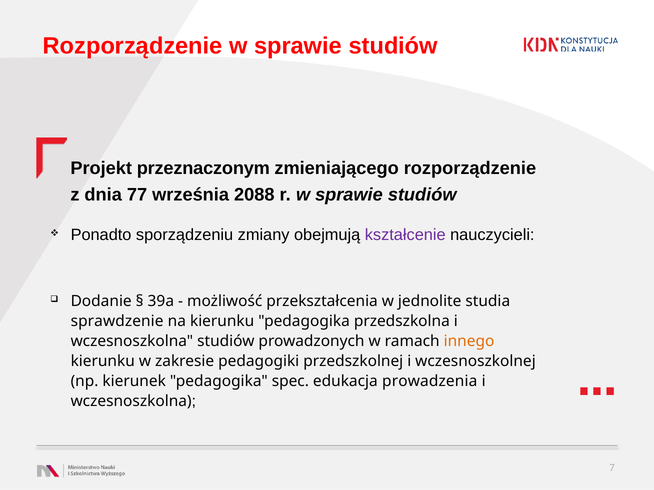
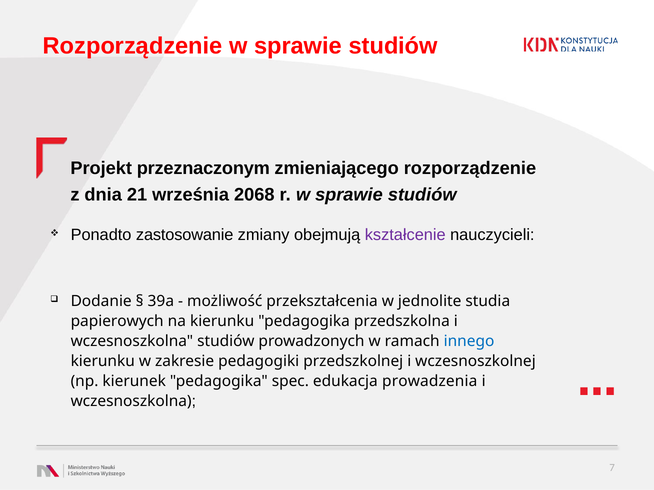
77: 77 -> 21 (137, 195)
2088: 2088 -> 2068 (254, 195)
sporządzeniu: sporządzeniu -> zastosowanie (185, 235)
sprawdzenie: sprawdzenie -> papierowych (117, 321)
innego colour: orange -> blue (469, 341)
